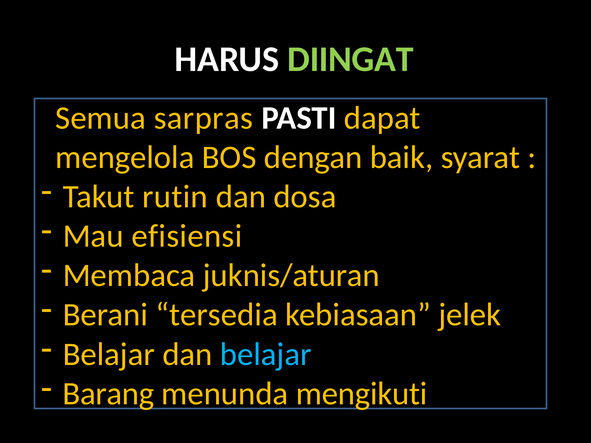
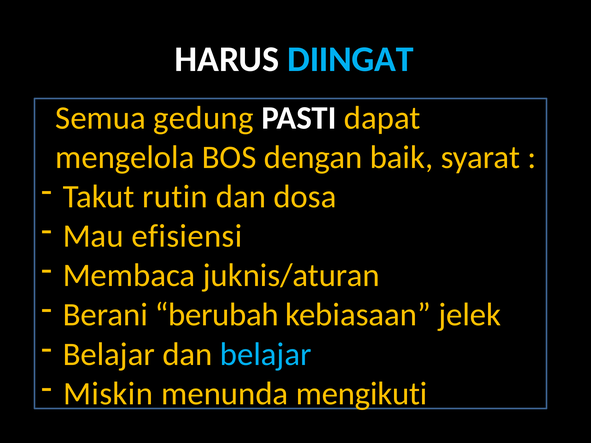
DIINGAT colour: light green -> light blue (350, 59)
sarpras: sarpras -> gedung (203, 118)
tersedia: tersedia -> berubah (217, 315)
Barang: Barang -> Miskin (108, 394)
